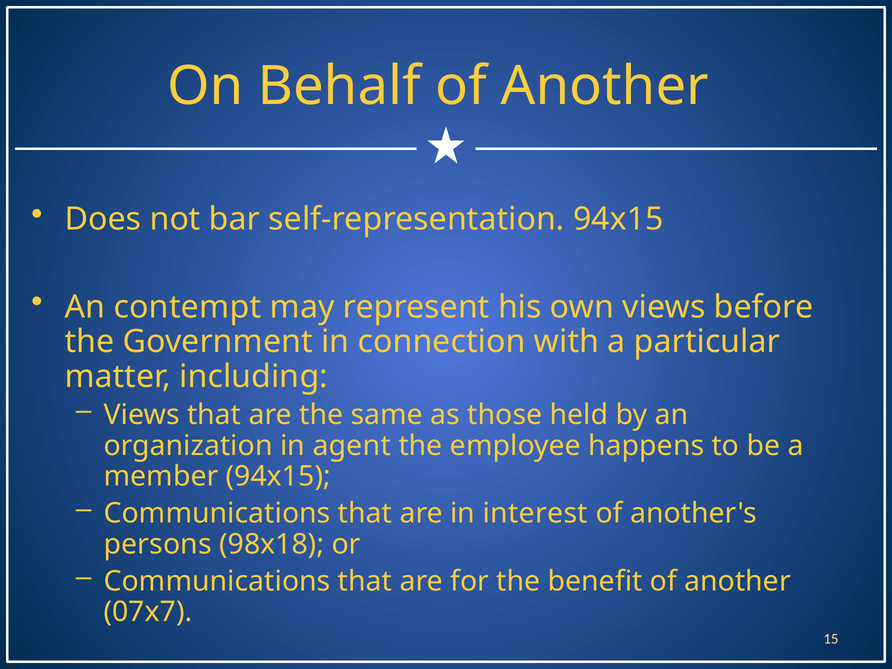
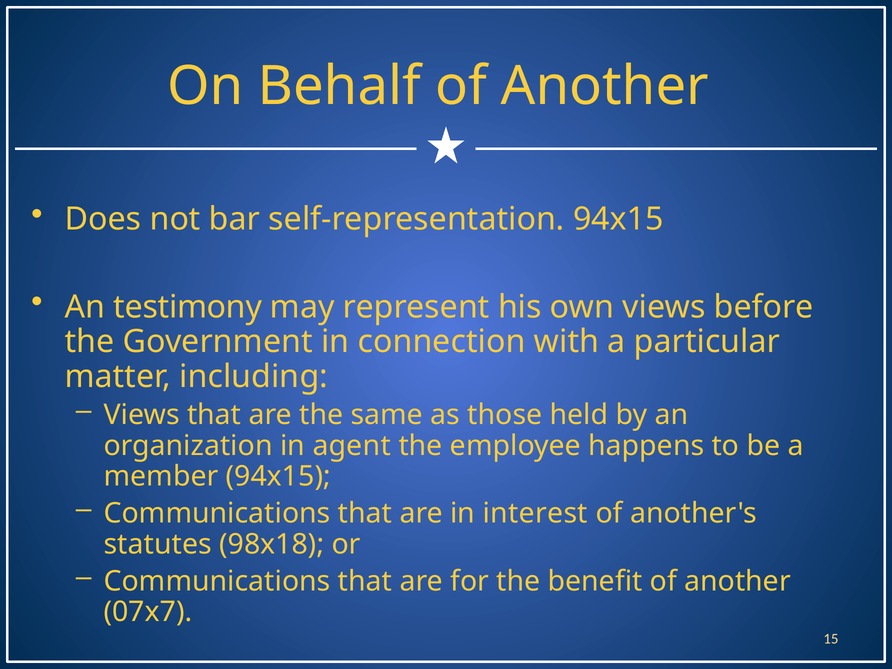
contempt: contempt -> testimony (188, 307)
persons: persons -> statutes (158, 544)
